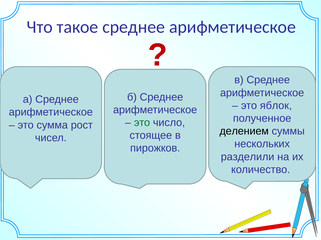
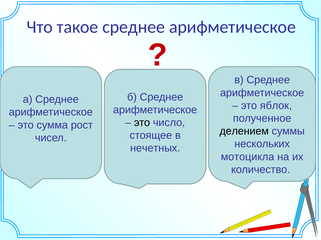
это colour: green -> black (142, 123)
пирожков: пирожков -> нечетных (155, 149)
разделили: разделили -> мотоцикла (248, 157)
